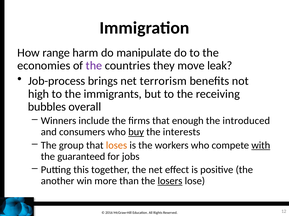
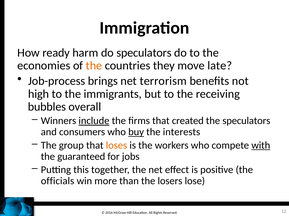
range: range -> ready (56, 53)
do manipulate: manipulate -> speculators (144, 53)
the colour: purple -> orange (94, 66)
leak: leak -> late (220, 66)
include underline: none -> present (94, 121)
enough: enough -> created (188, 121)
the introduced: introduced -> speculators (246, 121)
another: another -> officials (58, 182)
losers underline: present -> none (170, 182)
